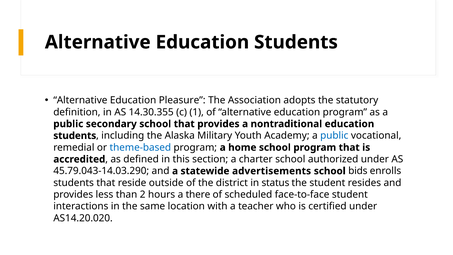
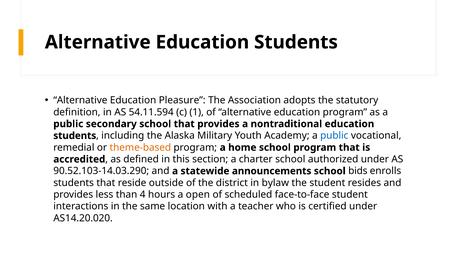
14.30.355: 14.30.355 -> 54.11.594 (151, 112)
theme-based colour: blue -> orange (140, 147)
45.79.043-14.03.290: 45.79.043-14.03.290 -> 90.52.103-14.03.290 (101, 171)
advertisements: advertisements -> announcements (272, 171)
status: status -> bylaw (275, 183)
2: 2 -> 4 (143, 194)
there: there -> open (198, 194)
